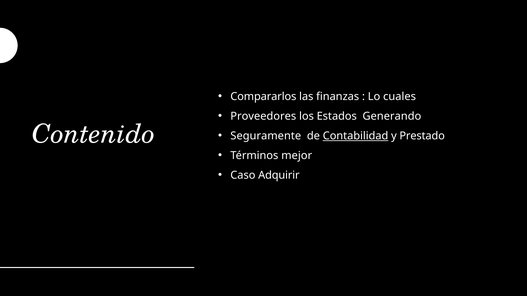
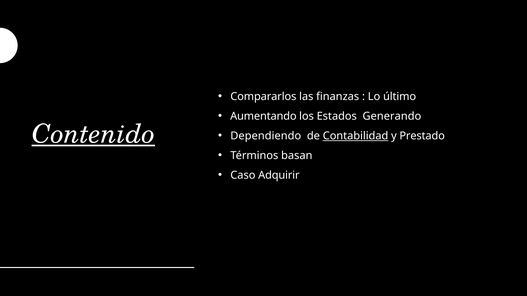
cuales: cuales -> último (400, 97)
Proveedores: Proveedores -> Aumentando (263, 116)
Contenido underline: none -> present (93, 134)
Seguramente: Seguramente -> Dependiendo (266, 136)
mejor: mejor -> basan (297, 156)
